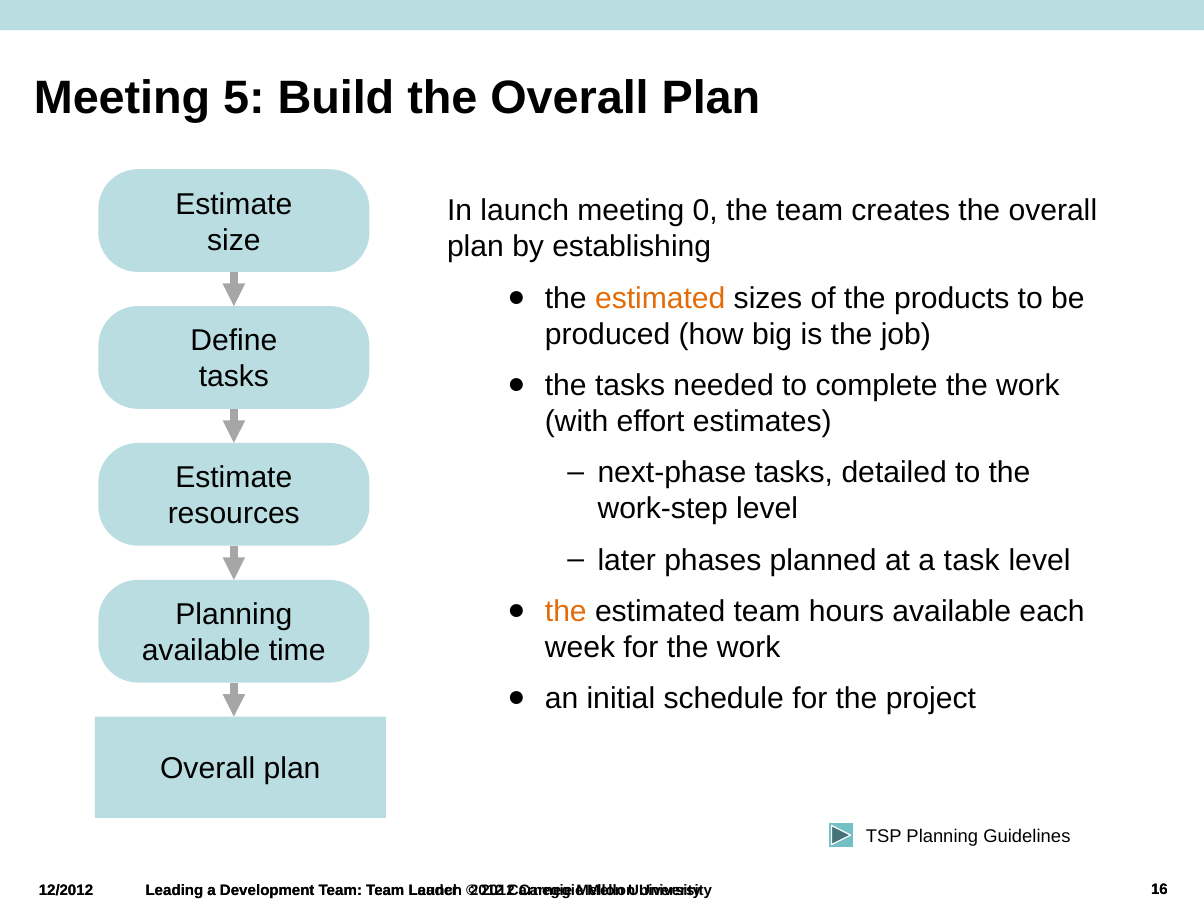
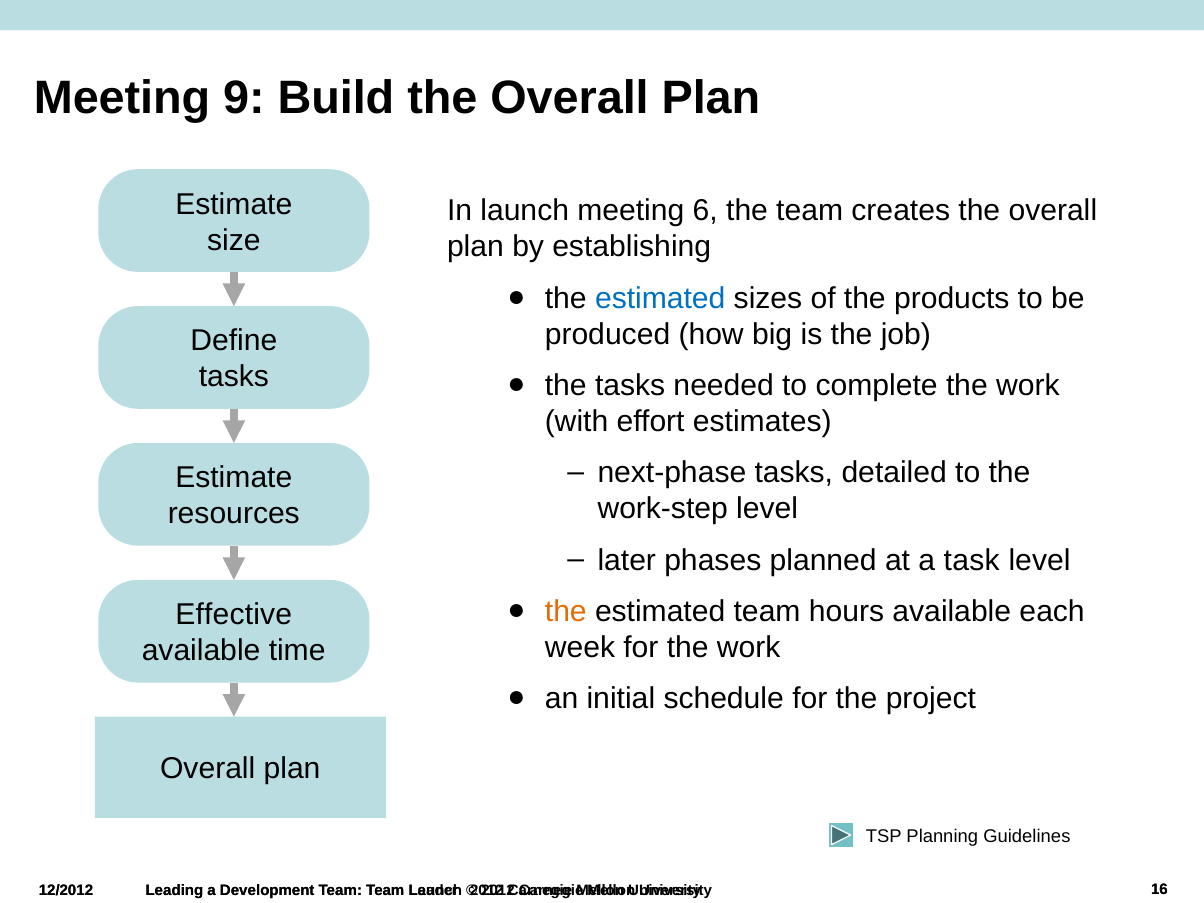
5: 5 -> 9 (244, 98)
0: 0 -> 6 (705, 211)
estimated colour: orange -> blue (660, 298)
Planning: Planning -> Effective (234, 615)
